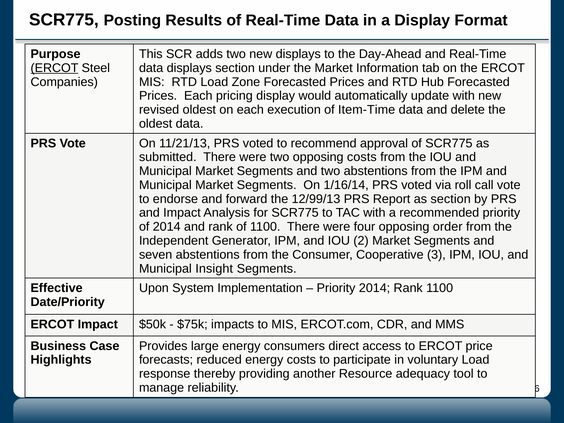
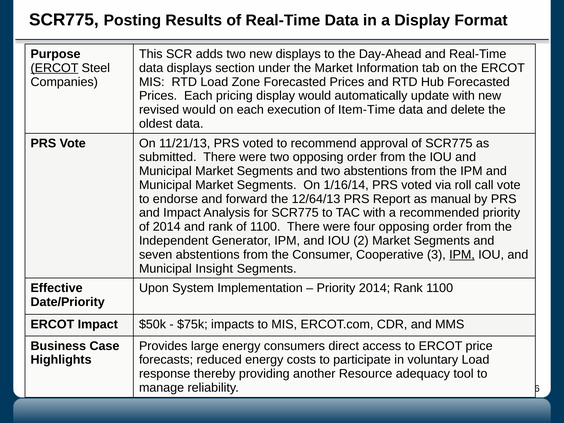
revised oldest: oldest -> would (199, 110)
two opposing costs: costs -> order (362, 157)
12/99/13: 12/99/13 -> 12/64/13 (316, 199)
as section: section -> manual (451, 199)
IPM underline: none -> present (462, 255)
